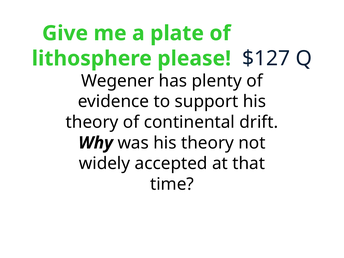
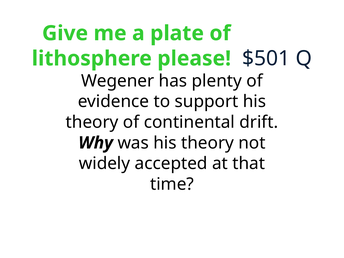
$127: $127 -> $501 (266, 59)
